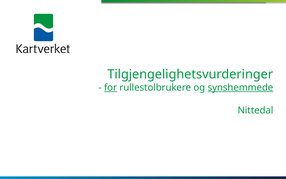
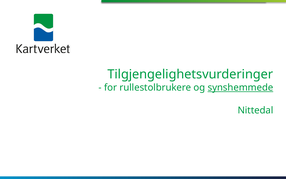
for underline: present -> none (111, 87)
